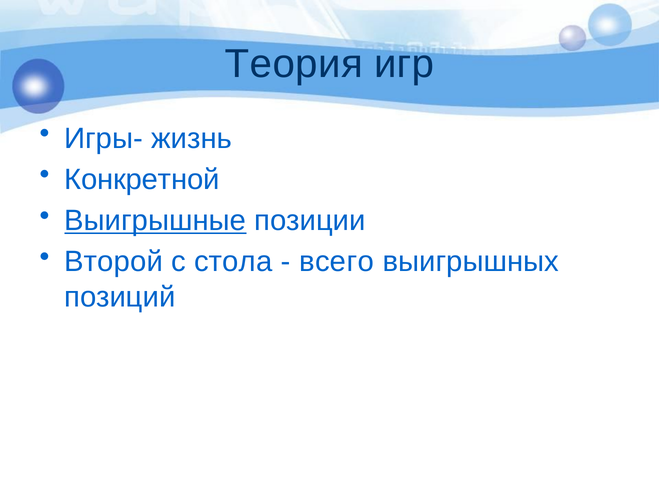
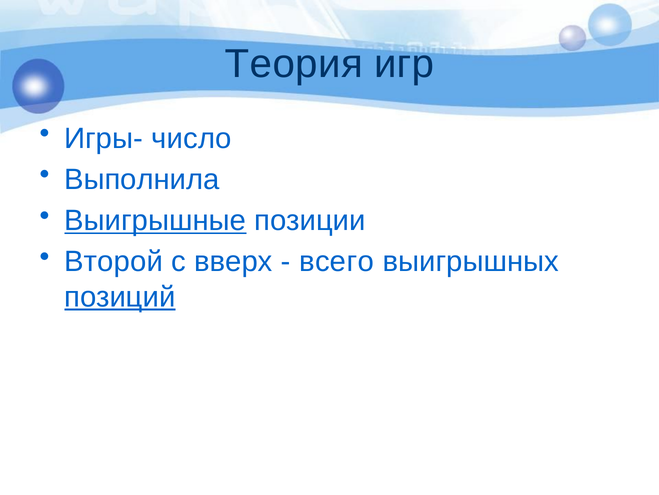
жизнь: жизнь -> число (191, 138)
Конкретной: Конкретной -> Выполнила (142, 179)
стола: стола -> вверх (233, 261)
позиций underline: none -> present (120, 296)
